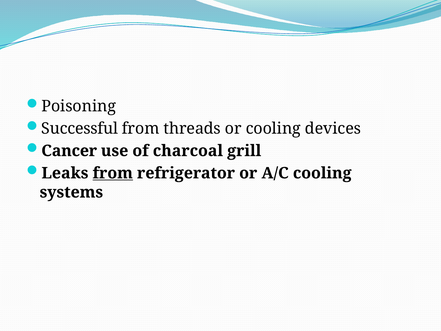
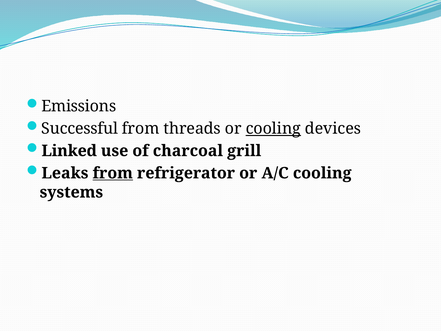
Poisoning: Poisoning -> Emissions (79, 106)
cooling underline: none -> present (273, 128)
Cancer: Cancer -> Linked (69, 151)
